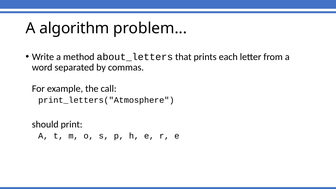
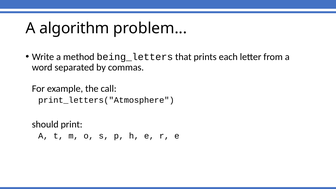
about_letters: about_letters -> being_letters (135, 57)
